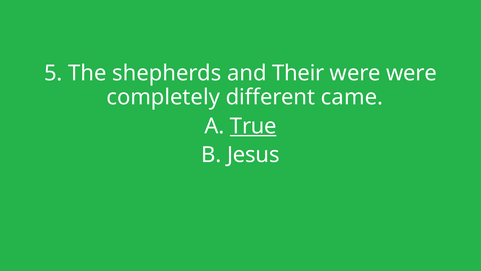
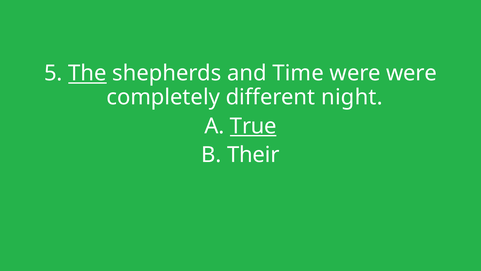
The underline: none -> present (87, 73)
Their: Their -> Time (298, 73)
came: came -> night (352, 97)
Jesus: Jesus -> Their (253, 155)
